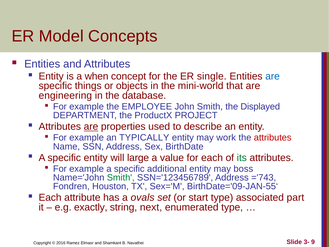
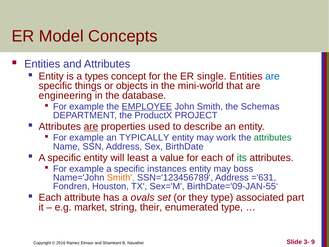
when: when -> types (97, 76)
EMPLOYEE underline: none -> present (147, 107)
Displayed: Displayed -> Schemas (260, 107)
attributes colour: red -> green (273, 138)
large: large -> least (138, 158)
additional: additional -> instances (167, 169)
Smith colour: green -> orange (121, 177)
='743: ='743 -> ='631 (264, 177)
start: start -> they (198, 197)
exactly: exactly -> market (91, 207)
next: next -> their (151, 207)
